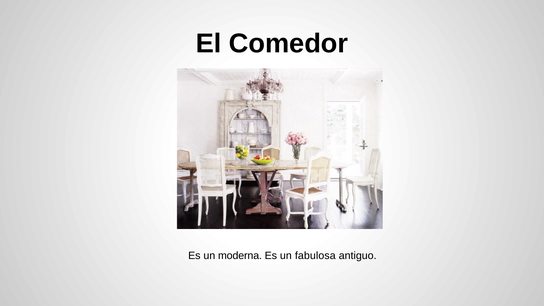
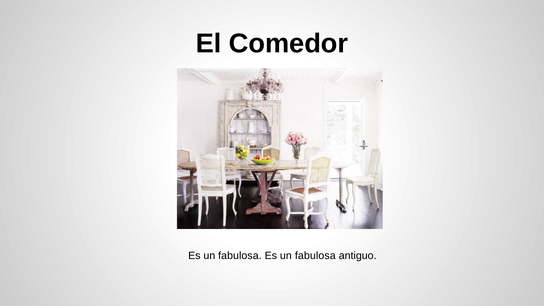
moderna: moderna -> fabulosa (240, 256)
